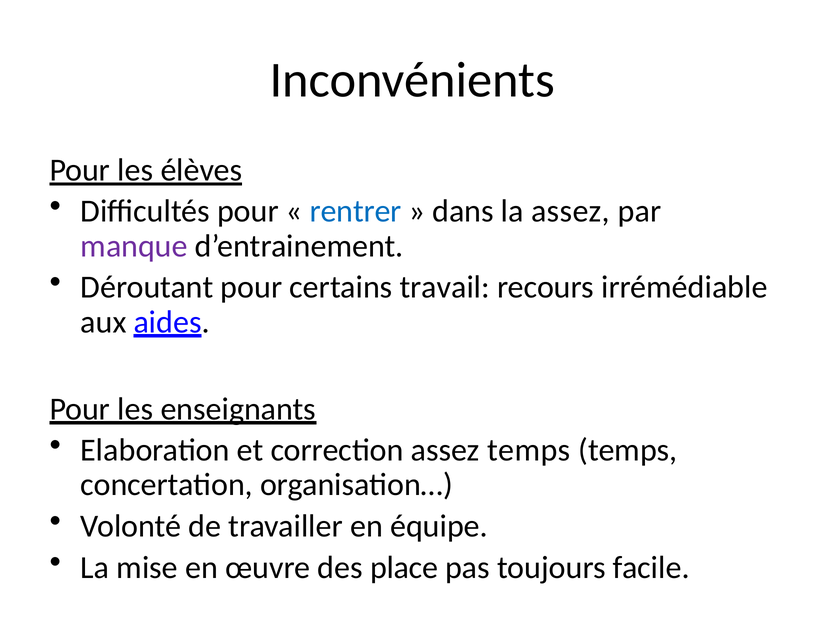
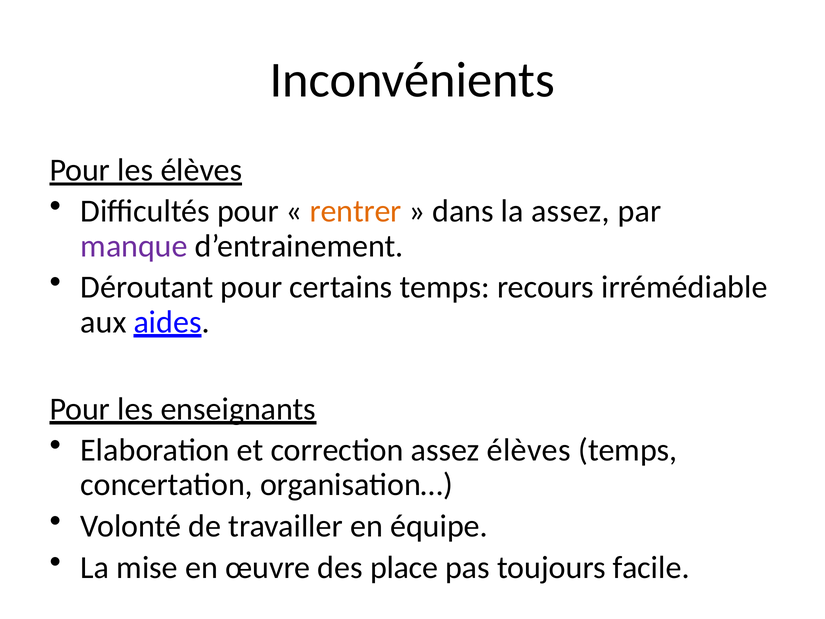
rentrer colour: blue -> orange (356, 211)
certains travail: travail -> temps (445, 287)
assez temps: temps -> élèves (529, 450)
